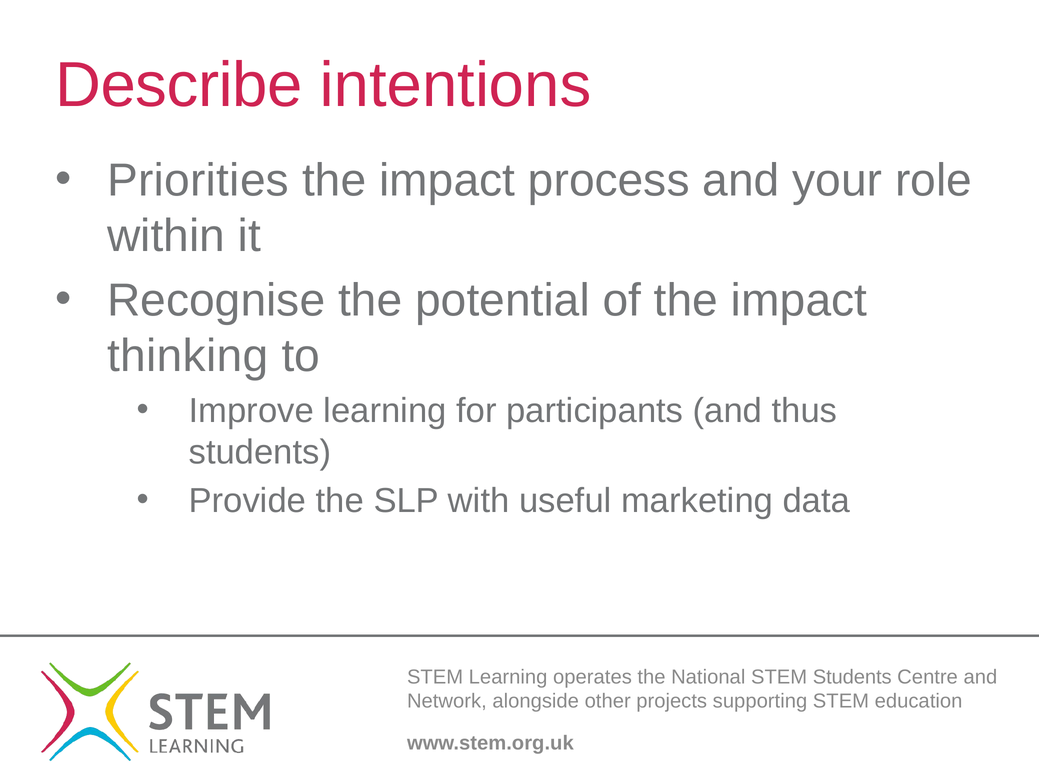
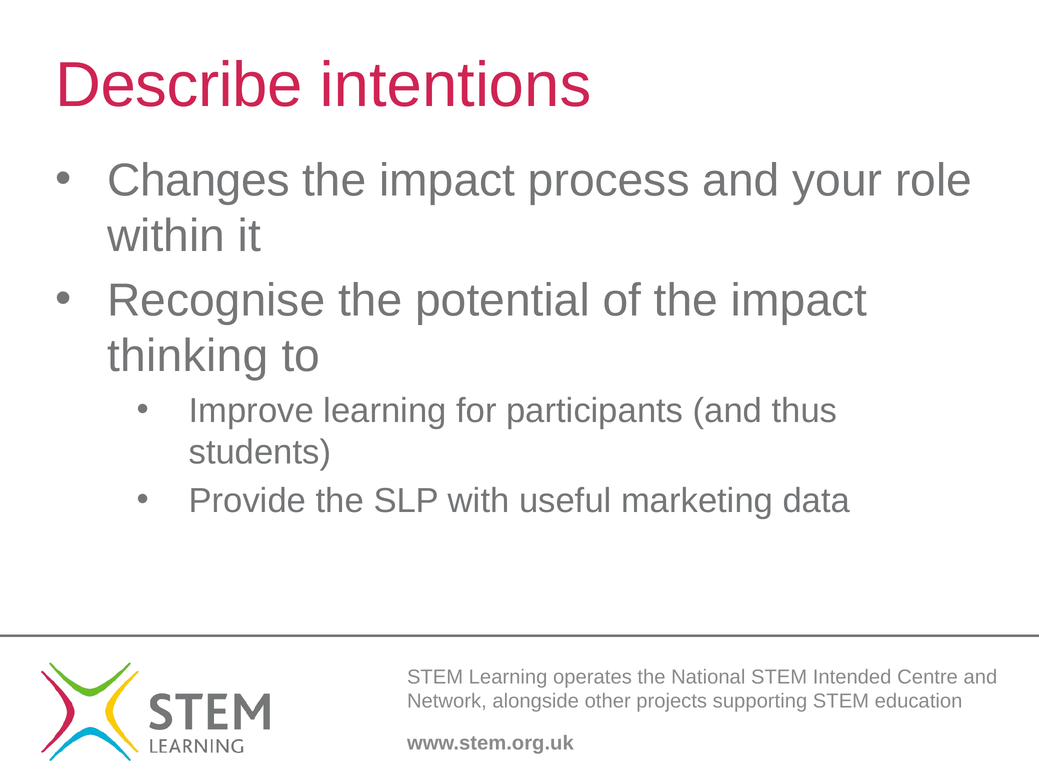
Priorities: Priorities -> Changes (198, 180)
Students: Students -> Intended (852, 676)
